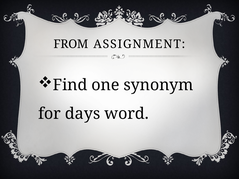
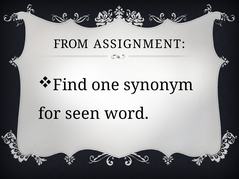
days: days -> seen (83, 114)
